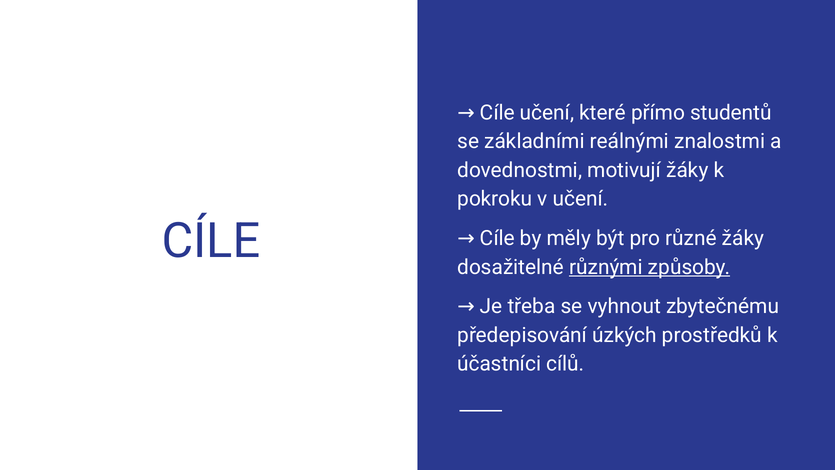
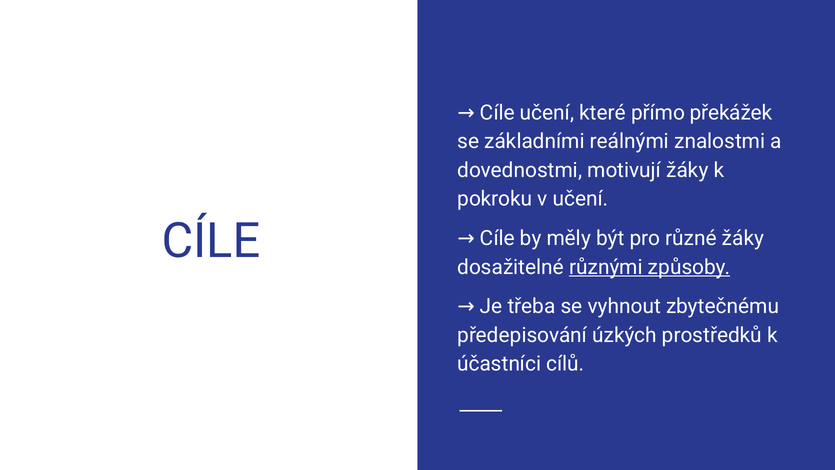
studentů: studentů -> překážek (731, 113)
